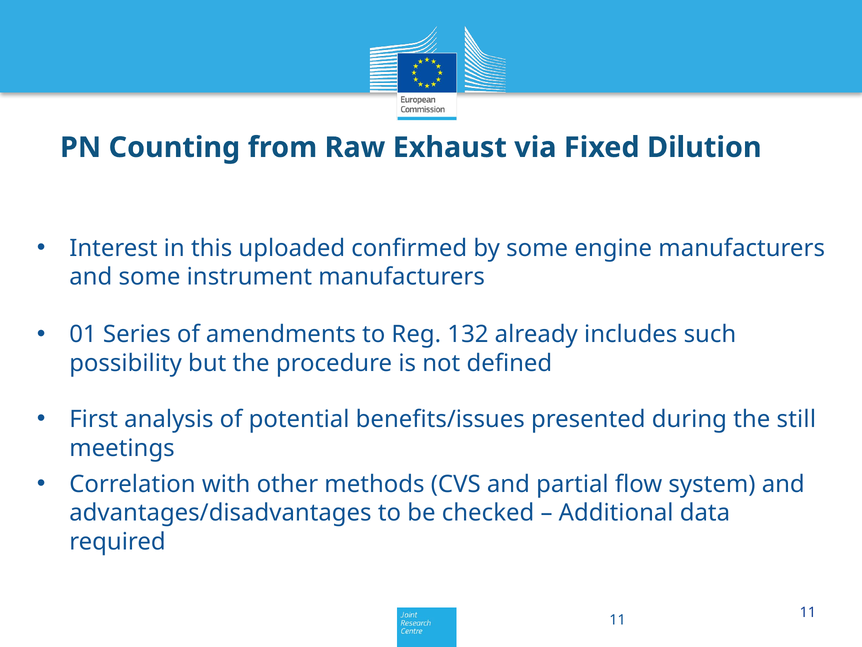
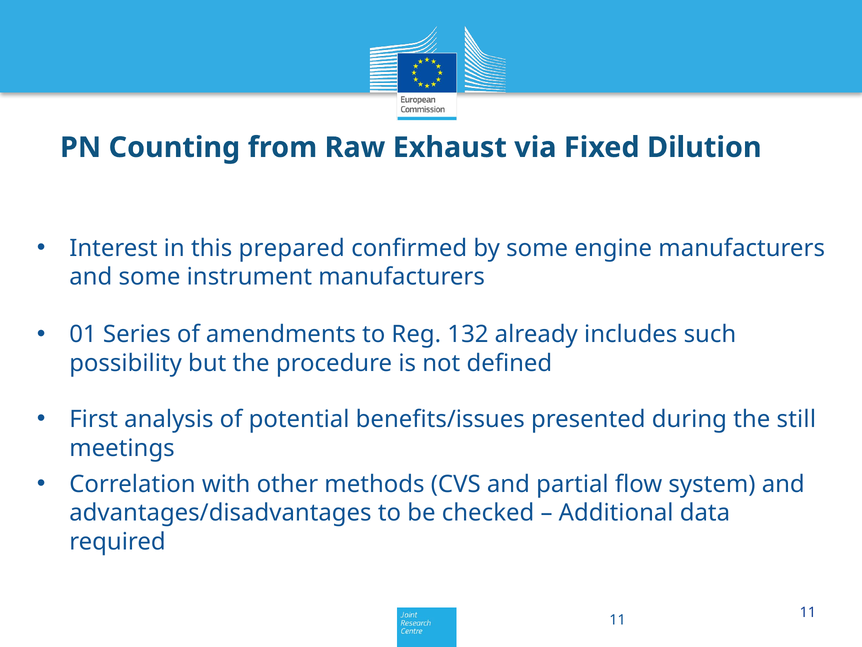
uploaded: uploaded -> prepared (292, 248)
